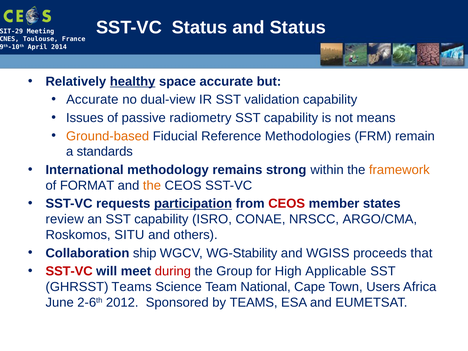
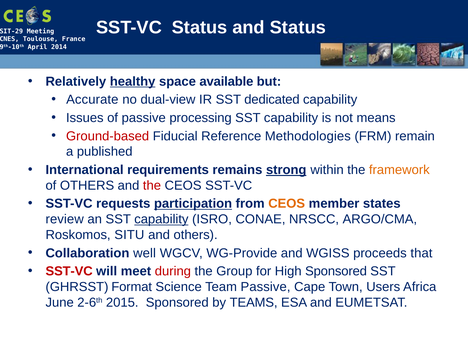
space accurate: accurate -> available (226, 81)
validation: validation -> dedicated (272, 100)
radiometry: radiometry -> processing (201, 118)
Ground-based colour: orange -> red (108, 136)
standards: standards -> published (105, 152)
methodology: methodology -> requirements (168, 170)
strong underline: none -> present (286, 170)
of FORMAT: FORMAT -> OTHERS (87, 185)
the colour: orange -> red (152, 185)
CEOS colour: red -> orange (287, 204)
capability underline: none -> present (161, 219)
ship: ship -> well (145, 253)
WG-Stability: WG-Stability -> WG-Provide (242, 253)
High Applicable: Applicable -> Sponsored (336, 271)
GHRSST Teams: Teams -> Format (132, 287)
Team National: National -> Passive (266, 287)
2012: 2012 -> 2015 (122, 303)
